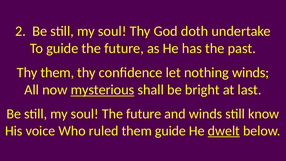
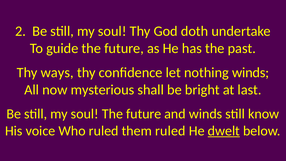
Thy them: them -> ways (57, 73)
mysterious underline: present -> none (102, 90)
them guide: guide -> ruled (170, 131)
